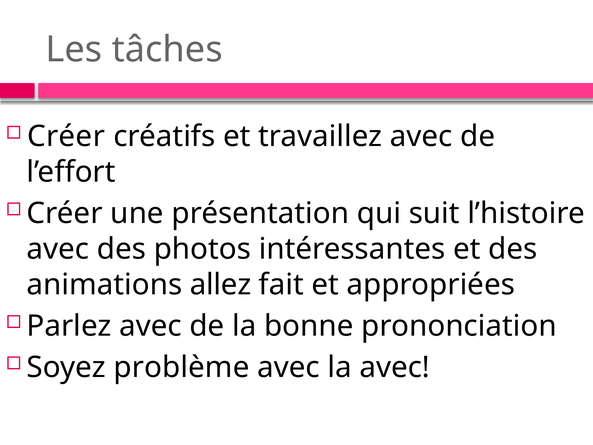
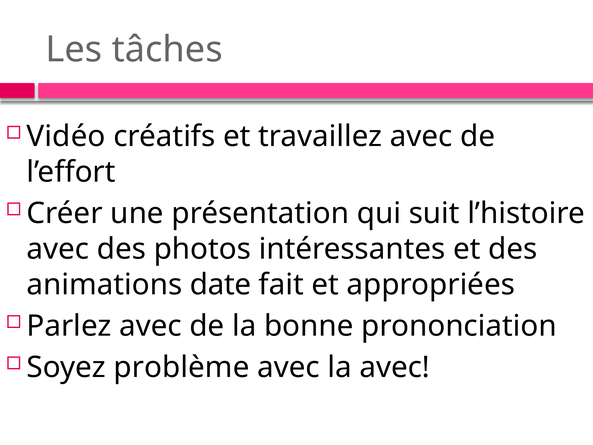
Créer: Créer -> Vidéo (66, 136)
allez: allez -> date (221, 285)
